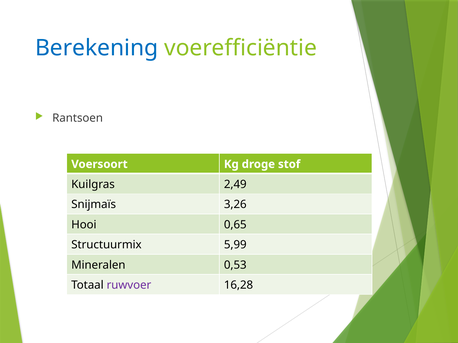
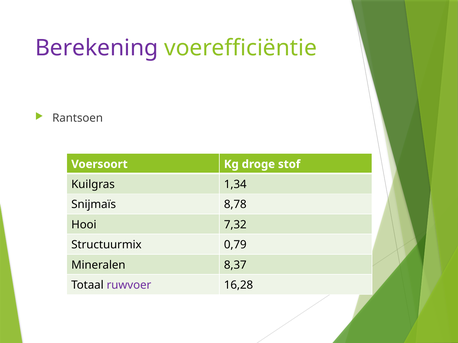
Berekening colour: blue -> purple (97, 48)
2,49: 2,49 -> 1,34 (235, 185)
3,26: 3,26 -> 8,78 (235, 205)
0,65: 0,65 -> 7,32 (235, 225)
5,99: 5,99 -> 0,79 (235, 245)
0,53: 0,53 -> 8,37 (235, 265)
